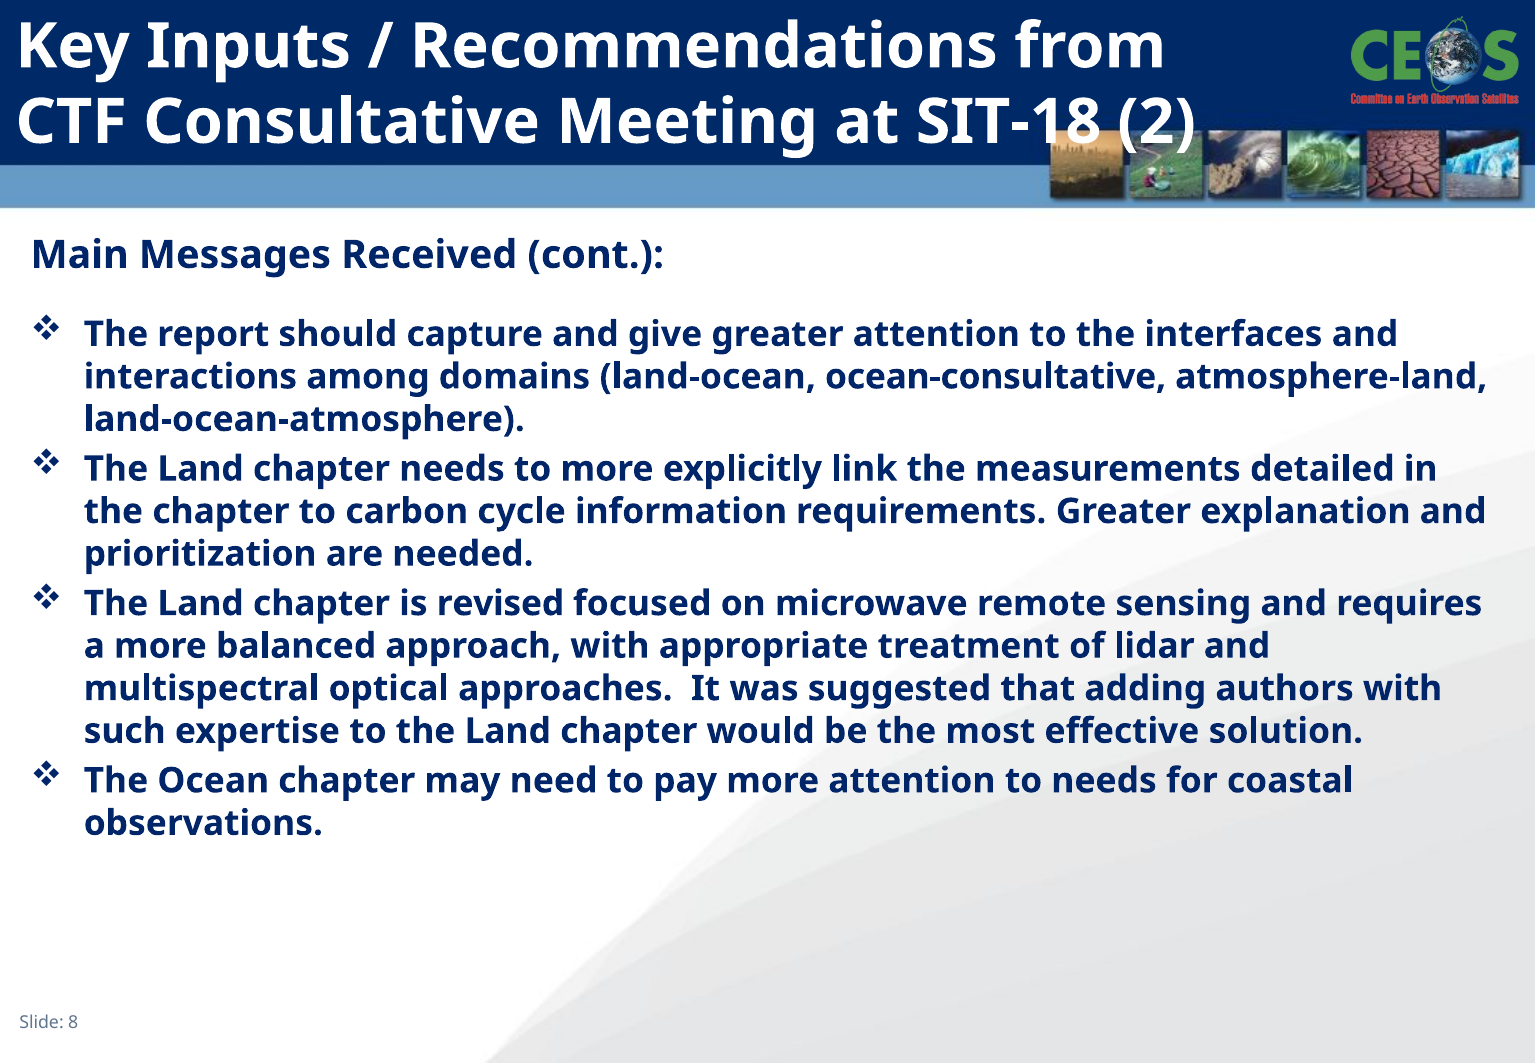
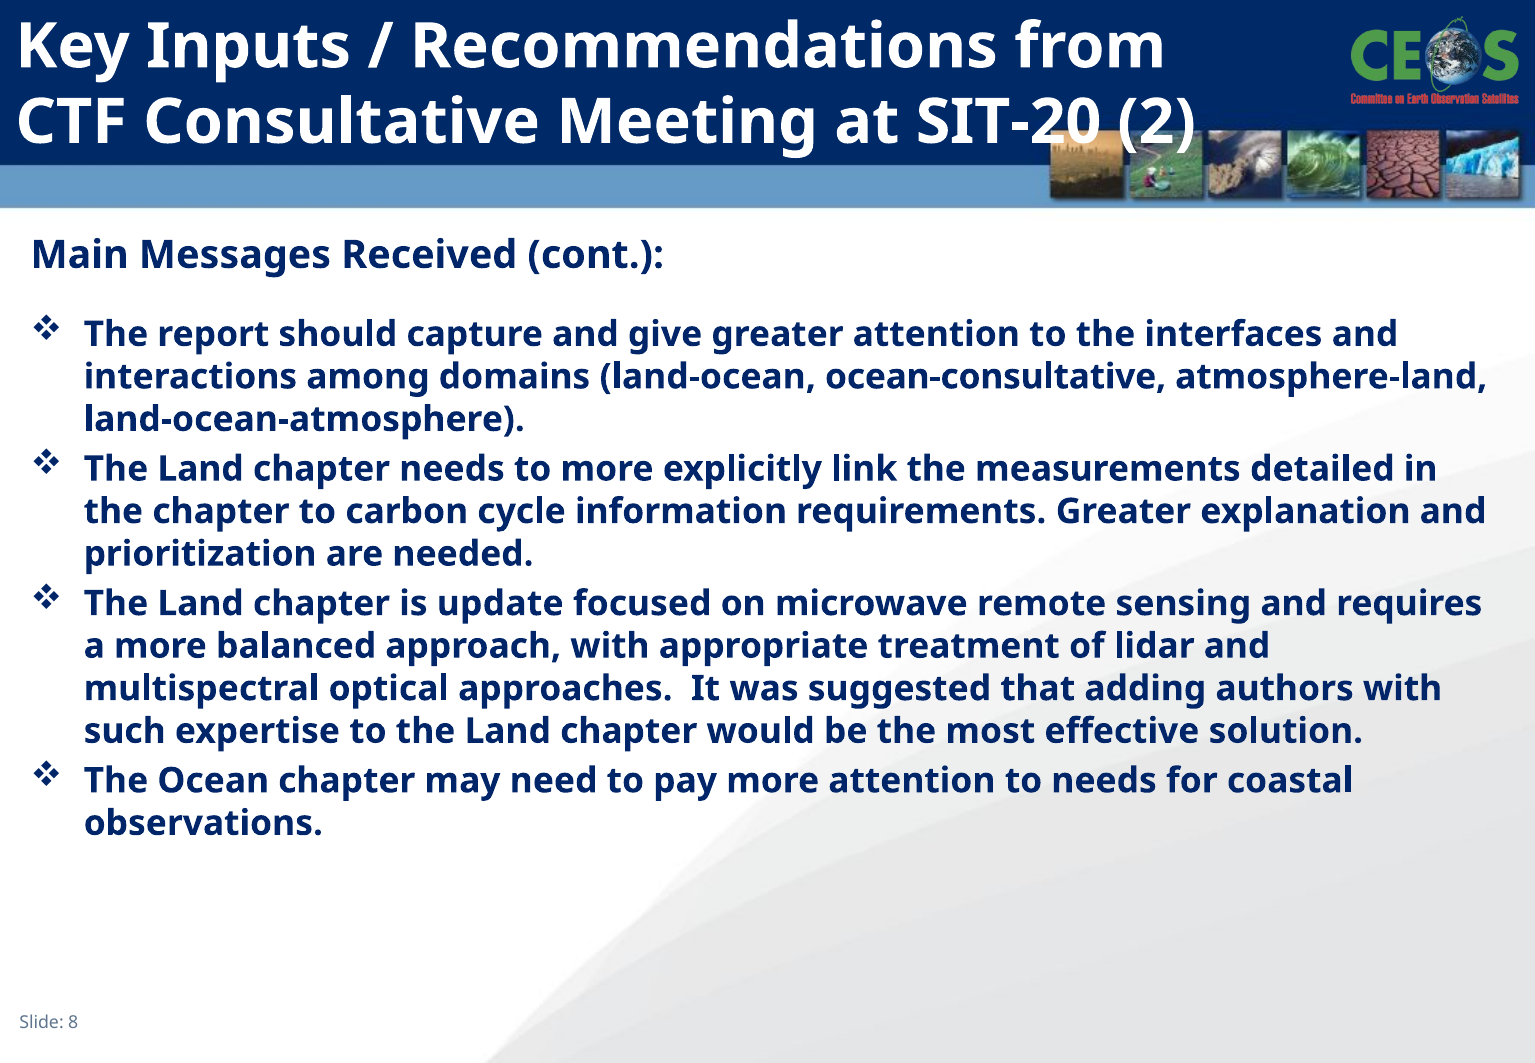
SIT-18: SIT-18 -> SIT-20 (1009, 122)
revised: revised -> update (500, 603)
